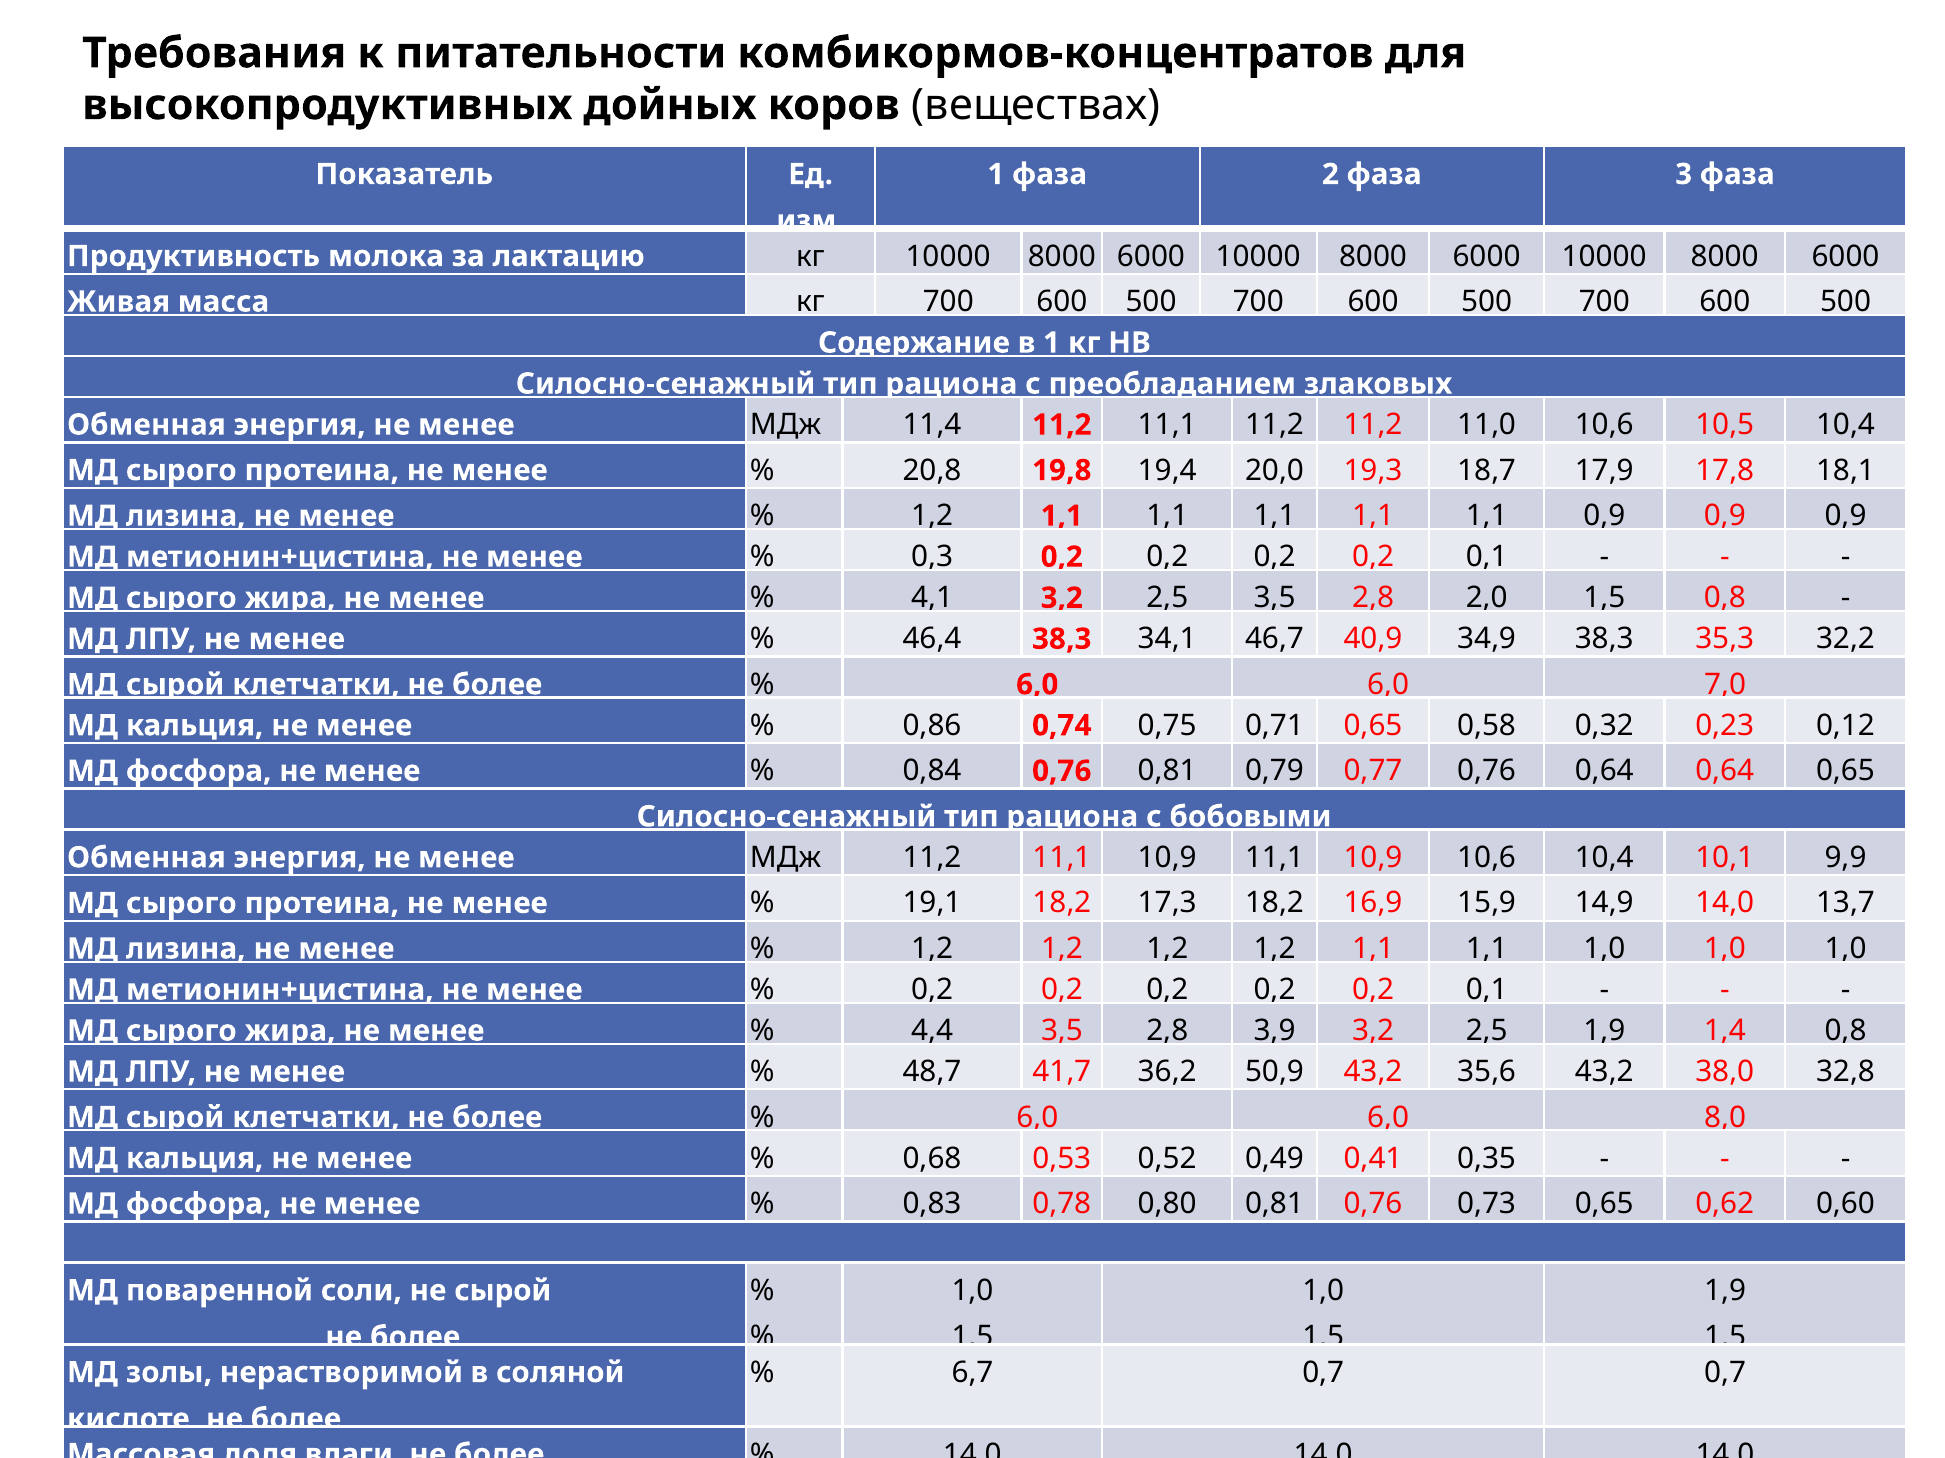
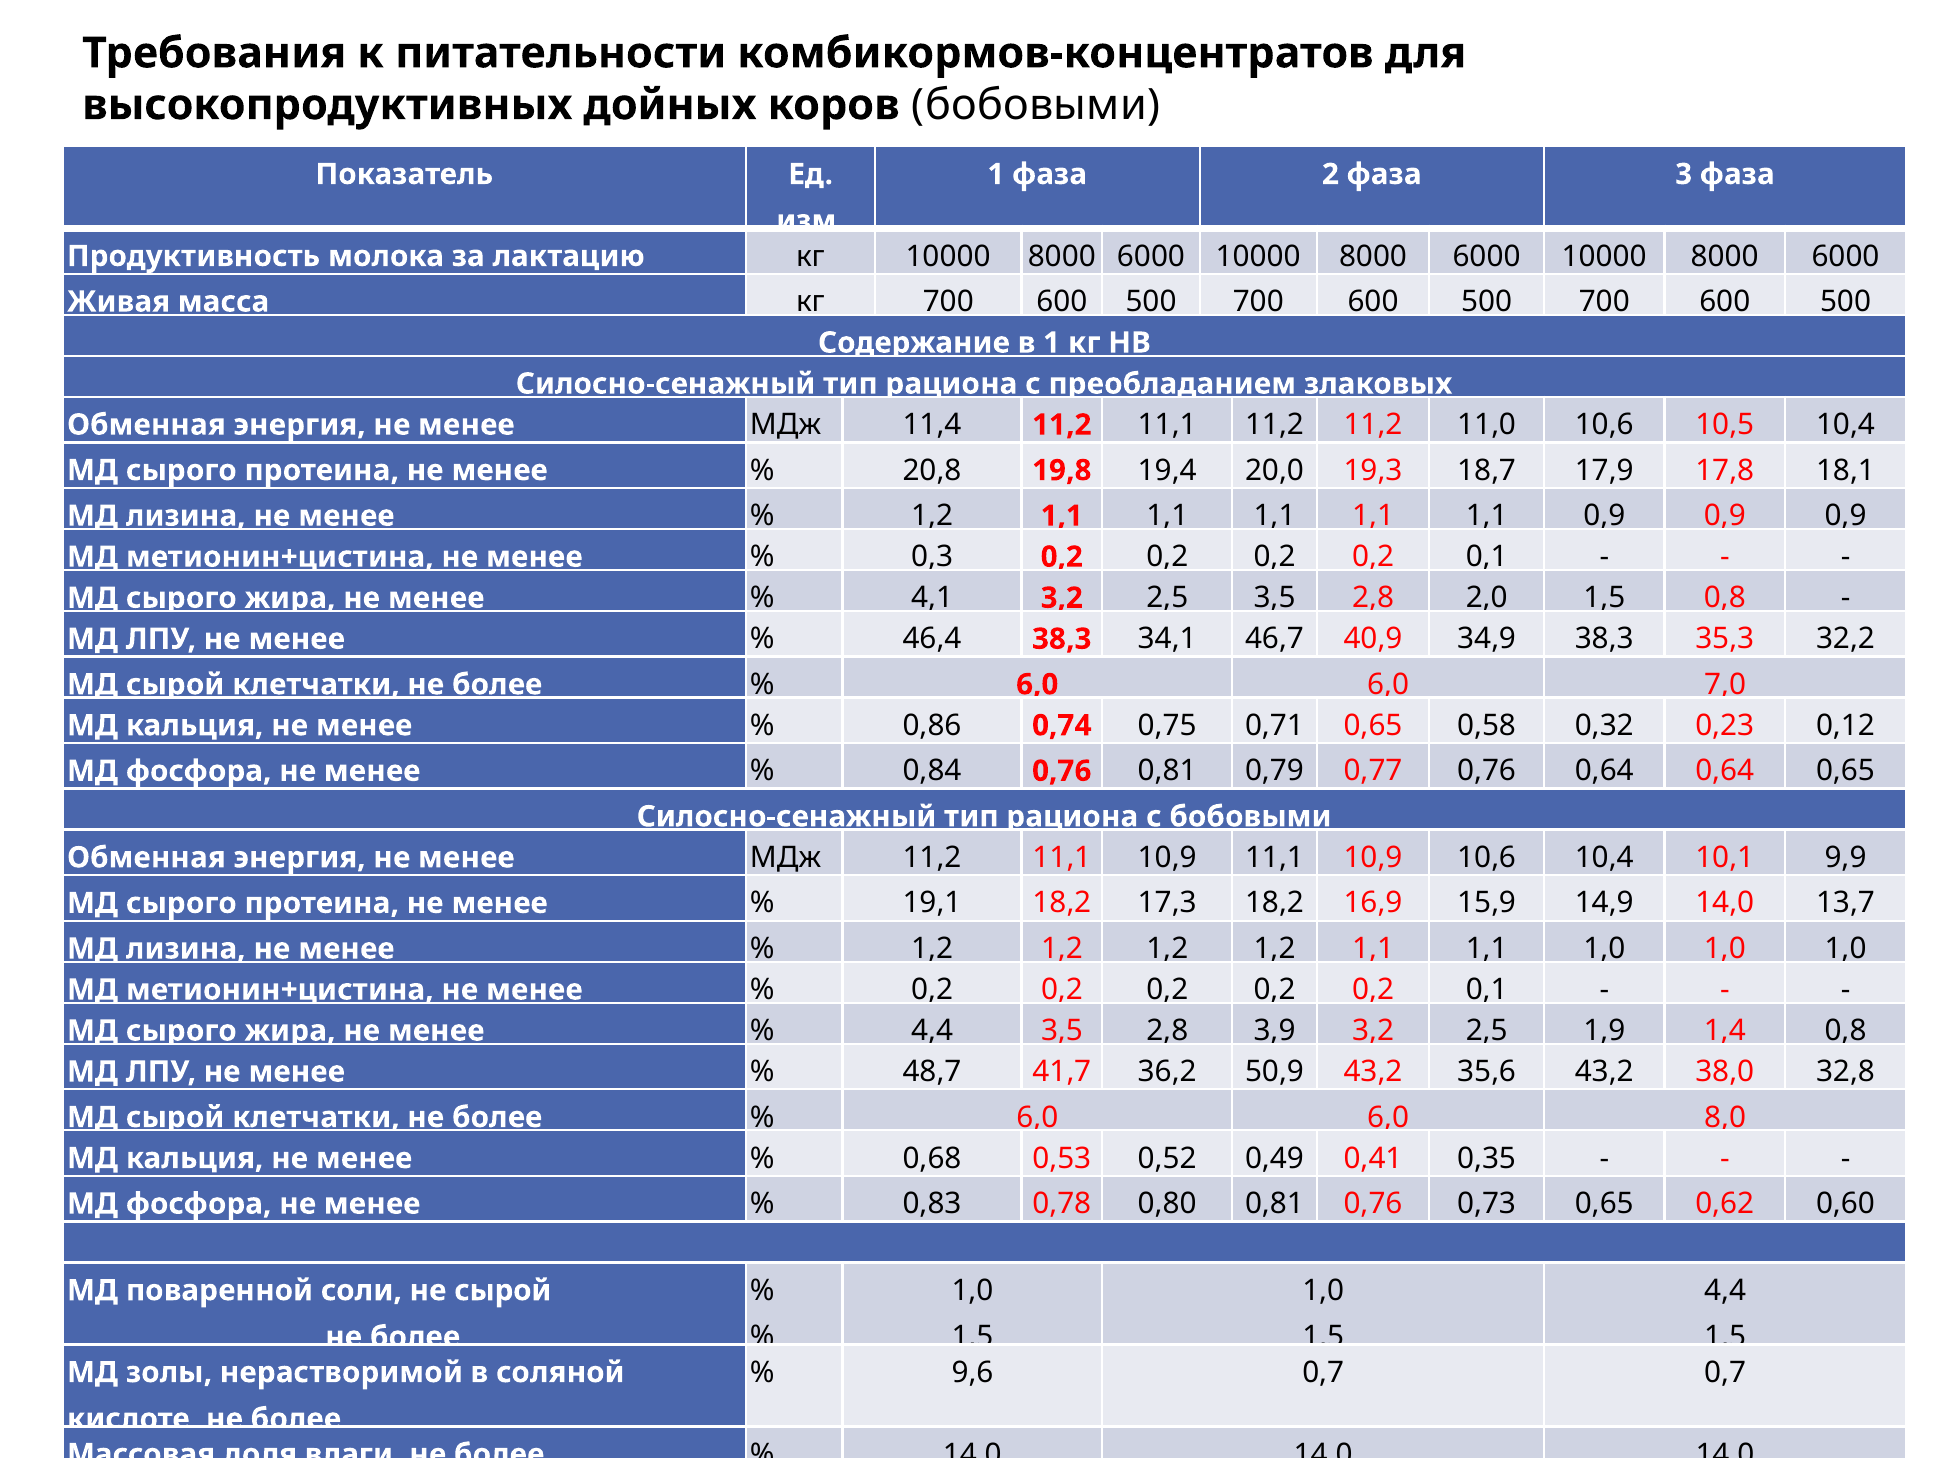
коров веществах: веществах -> бобовыми (1036, 105)
1,9: 1,9 -> 4,4 (1725, 1291)
6,7: 6,7 -> 9,6 (972, 1373)
